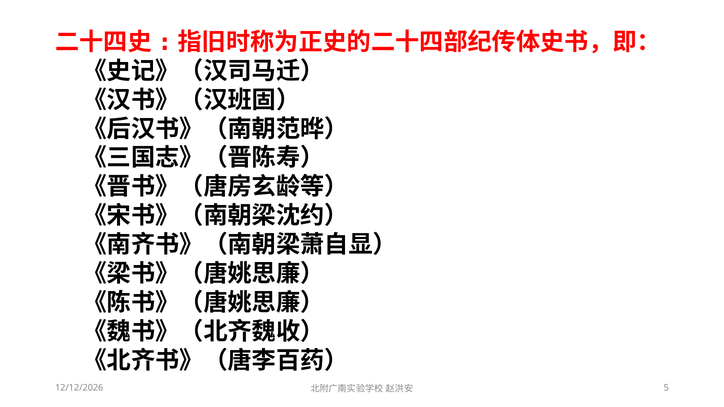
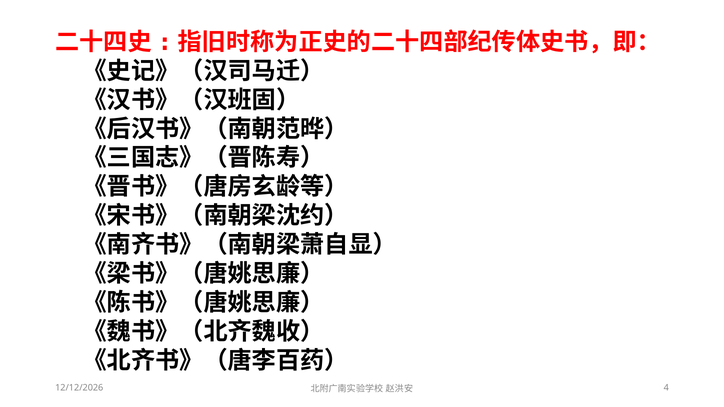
5: 5 -> 4 (666, 388)
